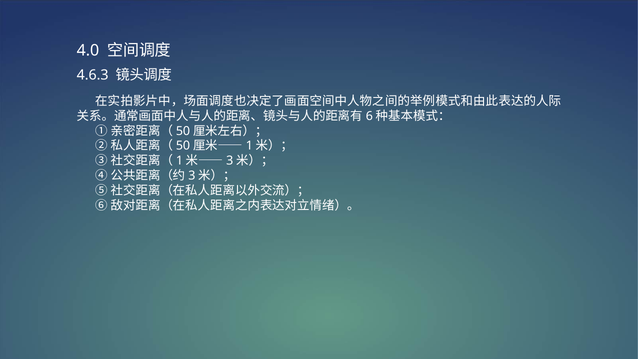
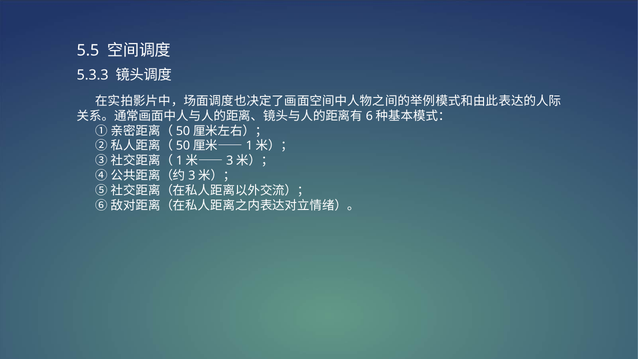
4.0: 4.0 -> 5.5 (88, 50)
4.6.3: 4.6.3 -> 5.3.3 (93, 75)
